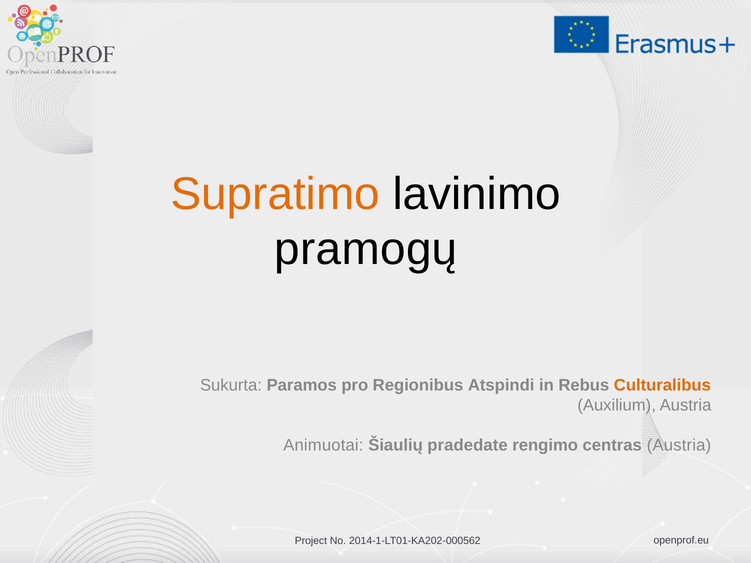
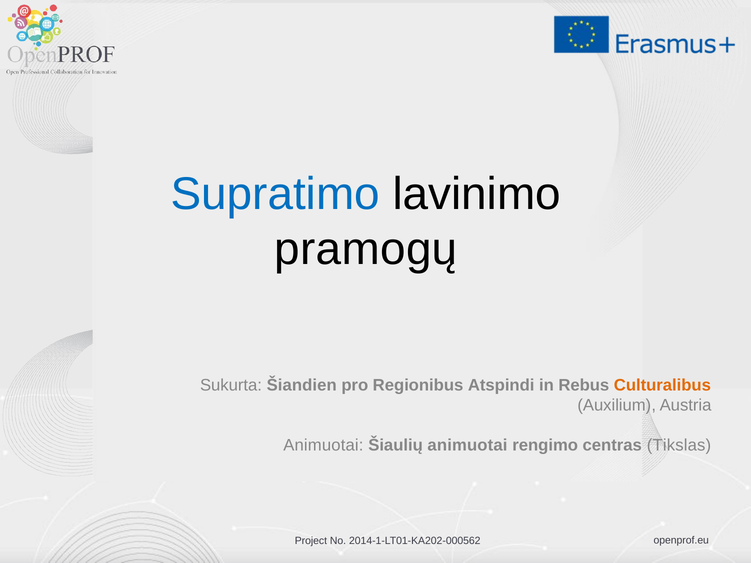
Supratimo colour: orange -> blue (275, 194)
Paramos: Paramos -> Šiandien (302, 385)
Šiaulių pradedate: pradedate -> animuotai (467, 445)
centras Austria: Austria -> Tikslas (679, 445)
